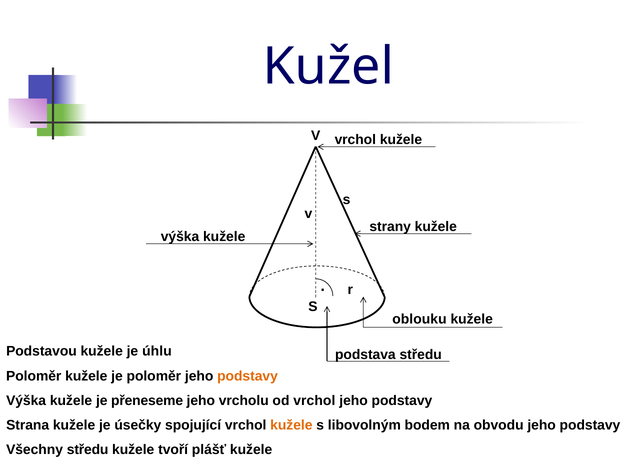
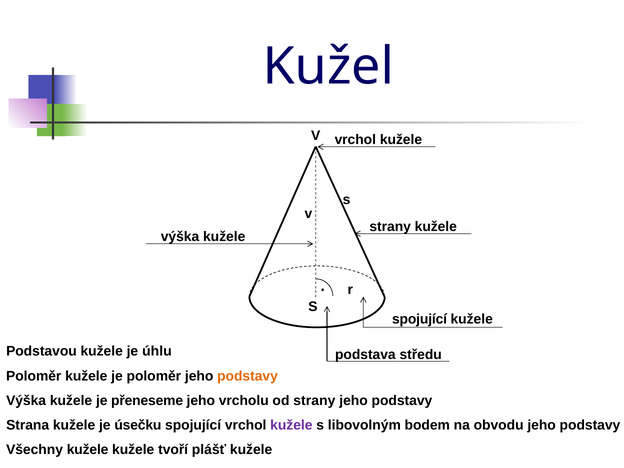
oblouku: oblouku -> spojující (420, 319)
od vrchol: vrchol -> strany (314, 401)
úsečky: úsečky -> úsečku (138, 425)
kužele colour: orange -> purple (291, 425)
Všechny středu: středu -> kužele (88, 450)
